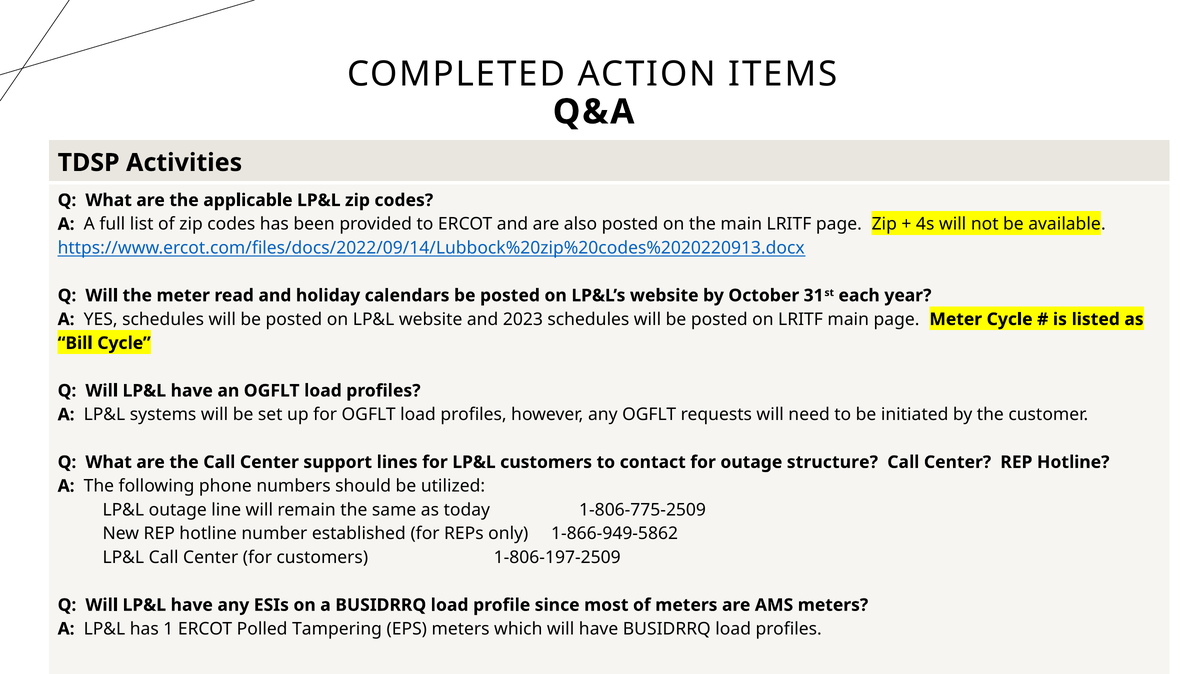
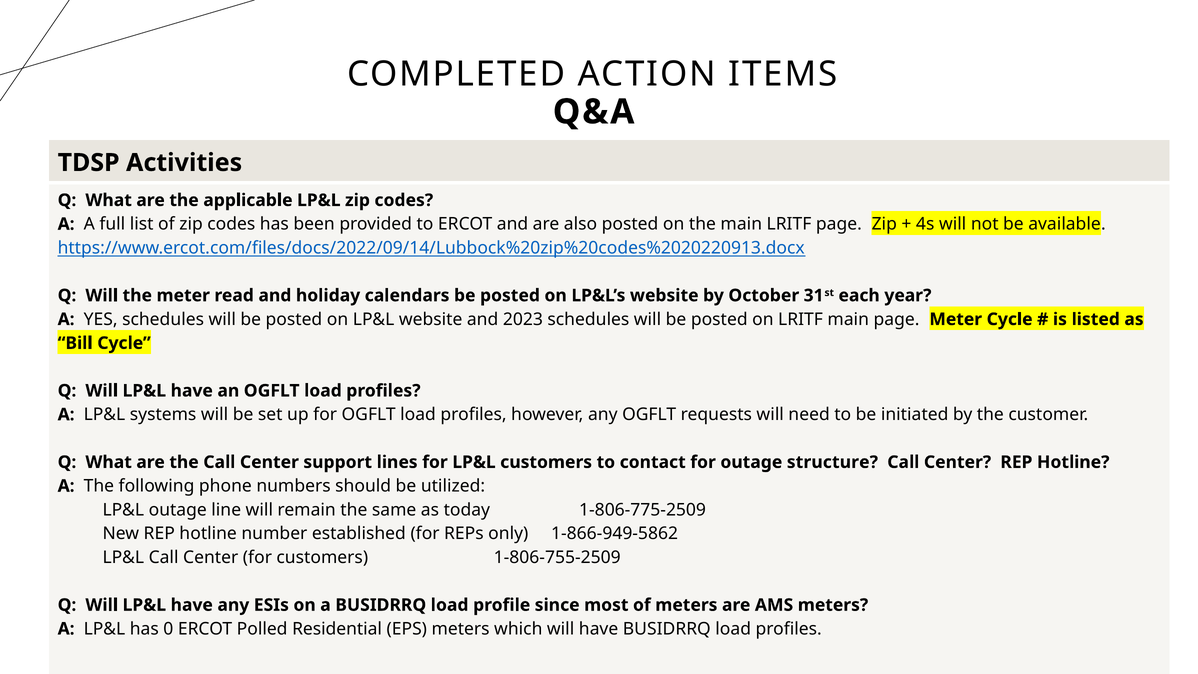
1-806-197-2509: 1-806-197-2509 -> 1-806-755-2509 (557, 557)
1: 1 -> 0 (168, 629)
Tampering: Tampering -> Residential (337, 629)
